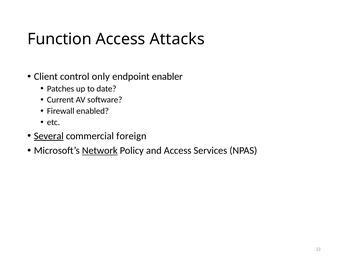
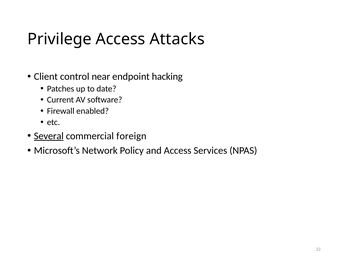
Function: Function -> Privilege (59, 39)
only: only -> near (101, 77)
enabler: enabler -> hacking (167, 77)
Network underline: present -> none (100, 151)
